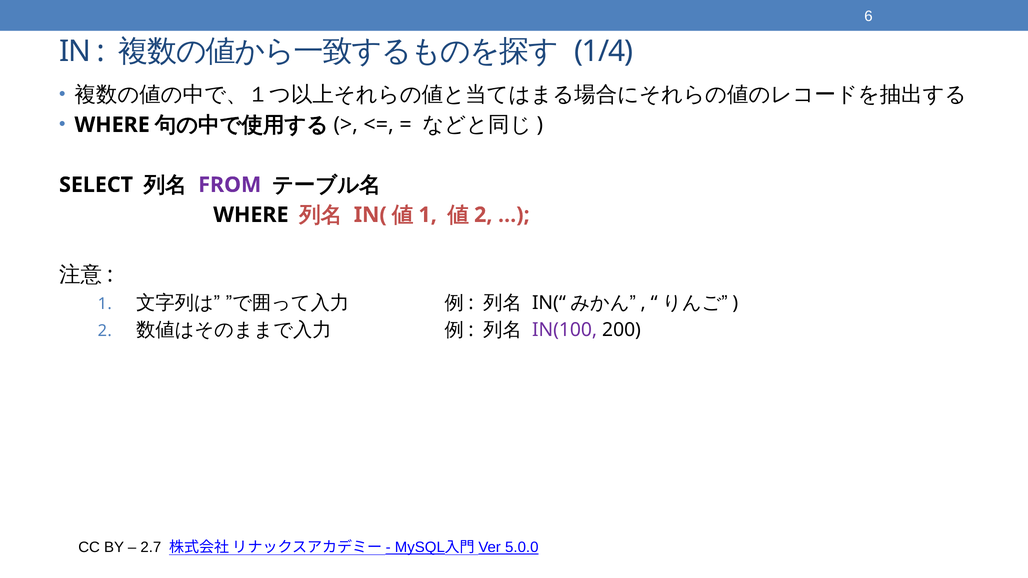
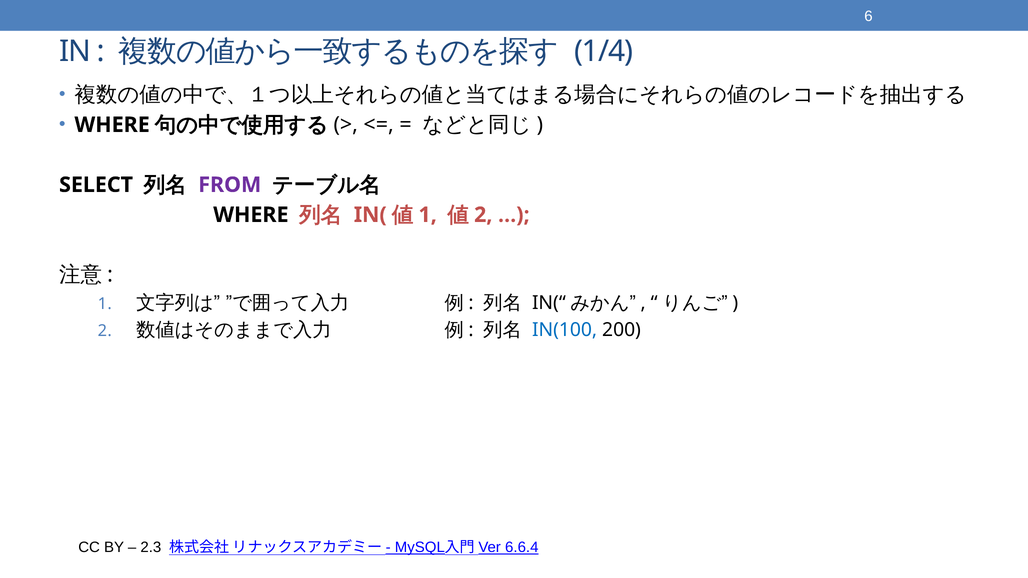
IN(100 colour: purple -> blue (565, 330)
2.7: 2.7 -> 2.3 (151, 548)
5.0.0: 5.0.0 -> 6.6.4 (522, 548)
